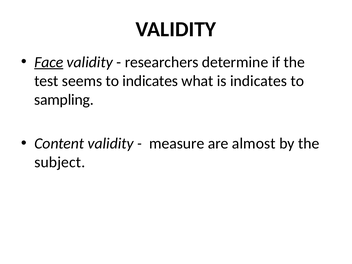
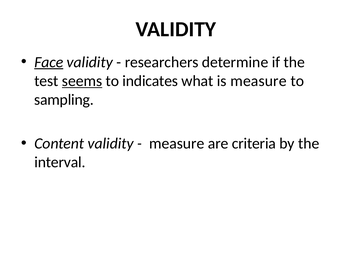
seems underline: none -> present (82, 81)
is indicates: indicates -> measure (259, 81)
almost: almost -> criteria (254, 143)
subject: subject -> interval (60, 162)
